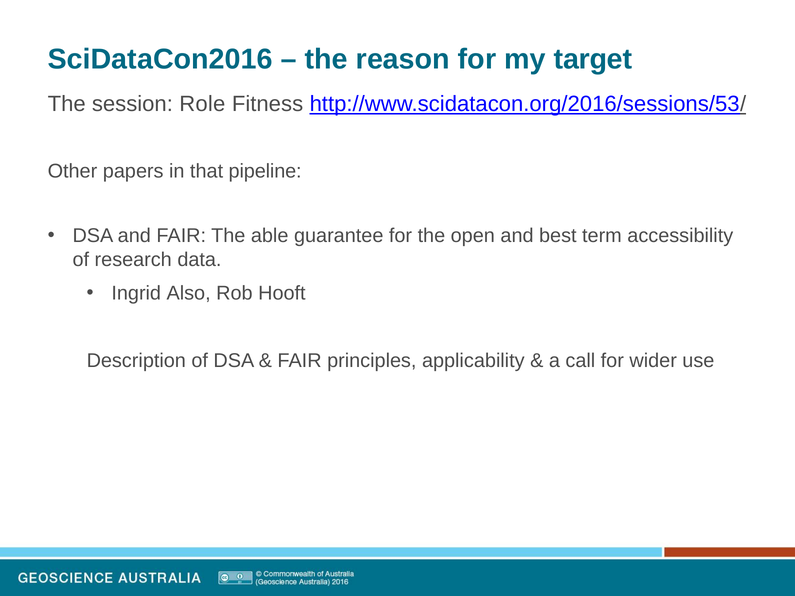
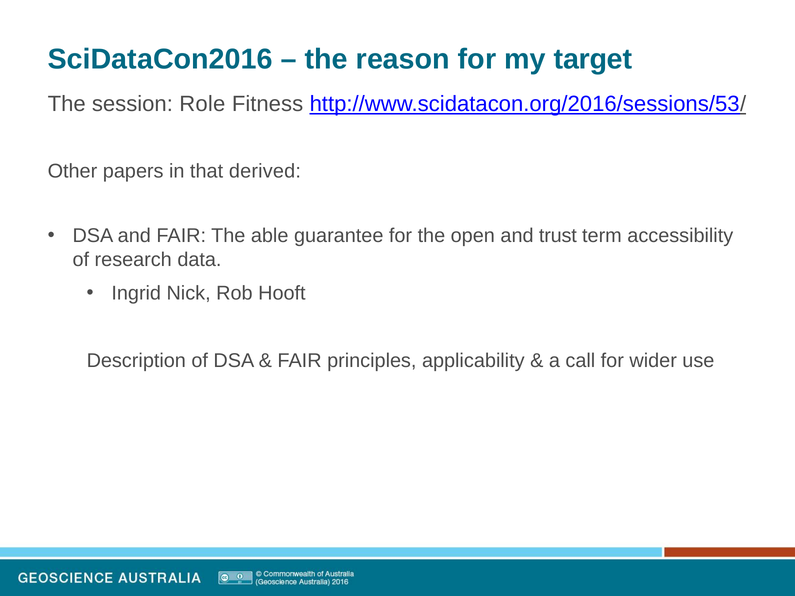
pipeline: pipeline -> derived (265, 172)
best: best -> trust (558, 236)
Also: Also -> Nick (189, 293)
